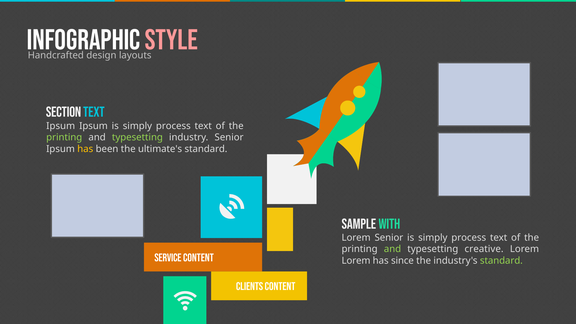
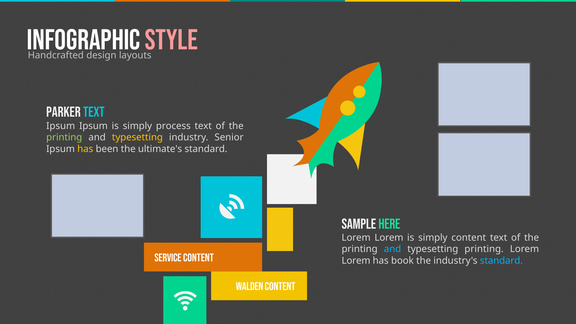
SECTION: SECTION -> PARKER (63, 112)
typesetting colour: light green -> yellow (137, 137)
WITH: WITH -> HERE (389, 224)
Senior: Senior -> Lorem (389, 238)
process: process -> content (469, 238)
and colour: light green -> light blue (392, 249)
typesetting creative: creative -> printing (484, 249)
since: since -> book (402, 261)
standard colour: light green -> light blue (501, 261)
CLIENTS: CLIENTS -> WALDEN (250, 287)
